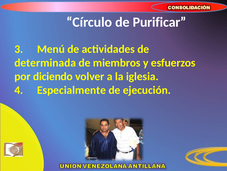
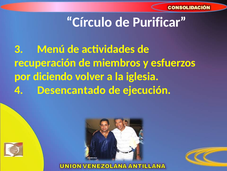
determinada: determinada -> recuperación (45, 63)
Especialmente: Especialmente -> Desencantado (71, 90)
